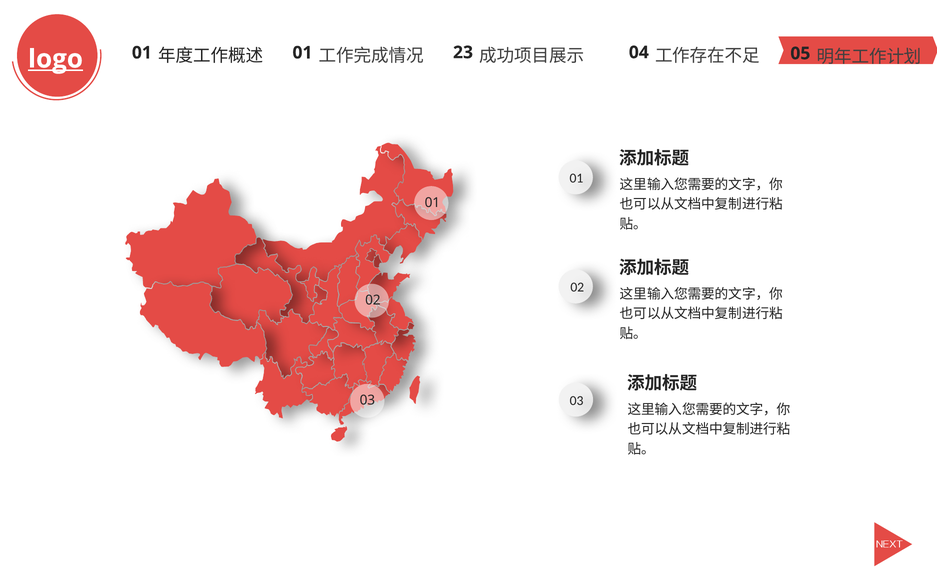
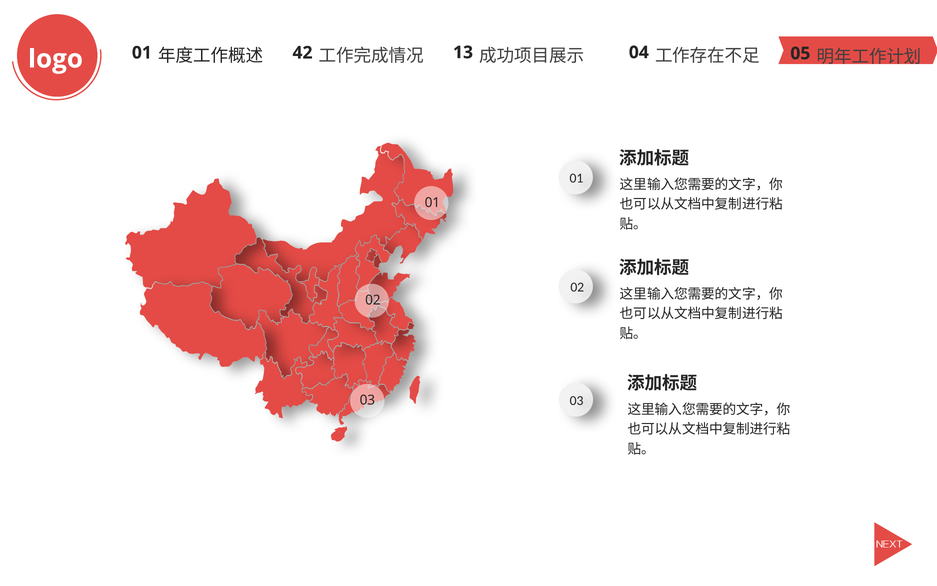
logo underline: present -> none (56, 59)
01: 01 -> 42 (302, 53)
23: 23 -> 13 (463, 52)
